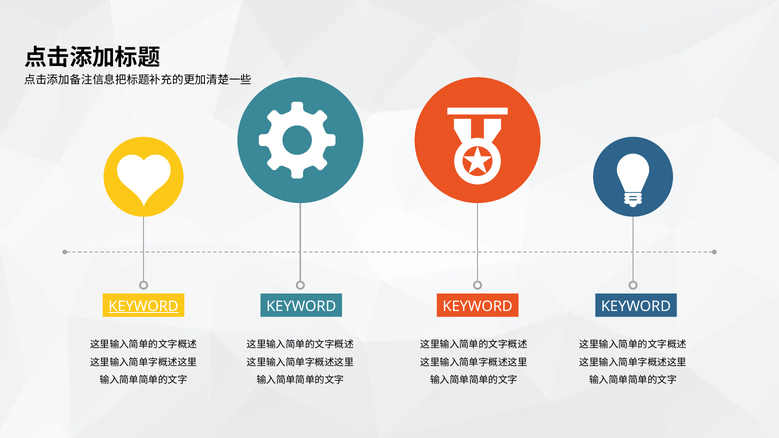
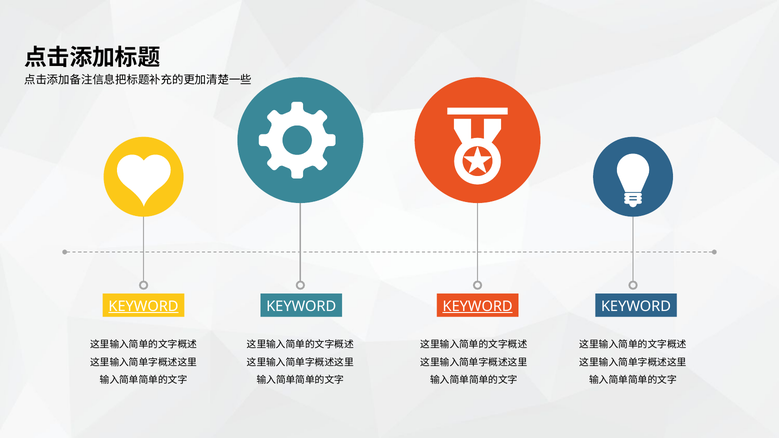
KEYWORD underline: none -> present (478, 306)
